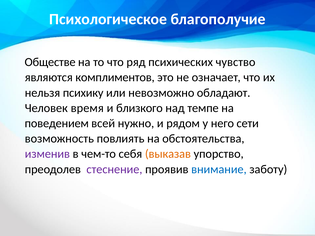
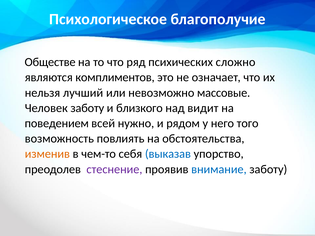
чувство: чувство -> сложно (236, 62)
психику: психику -> лучший (83, 93)
обладают: обладают -> массовые (224, 93)
Человек время: время -> заботу (87, 108)
темпе: темпе -> видит (203, 108)
сети: сети -> того (248, 123)
изменив colour: purple -> orange (47, 154)
выказав colour: orange -> blue (168, 154)
